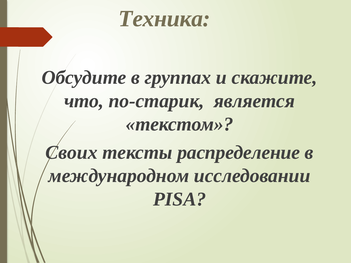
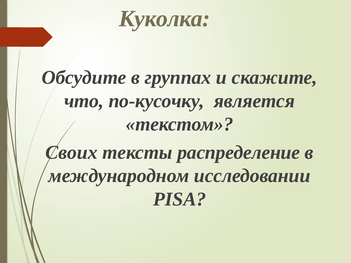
Техника: Техника -> Куколка (165, 19)
по-старик: по-старик -> по-кусочку (156, 101)
